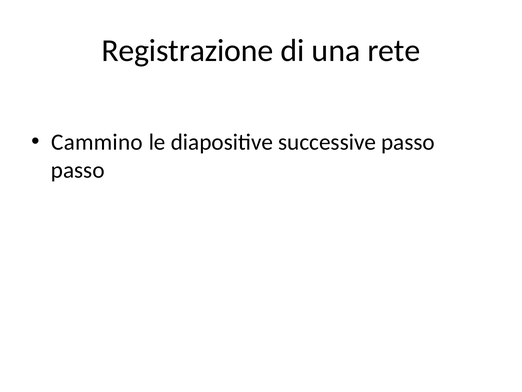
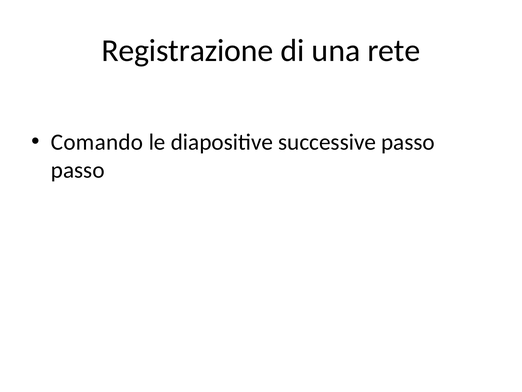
Cammino: Cammino -> Comando (97, 142)
